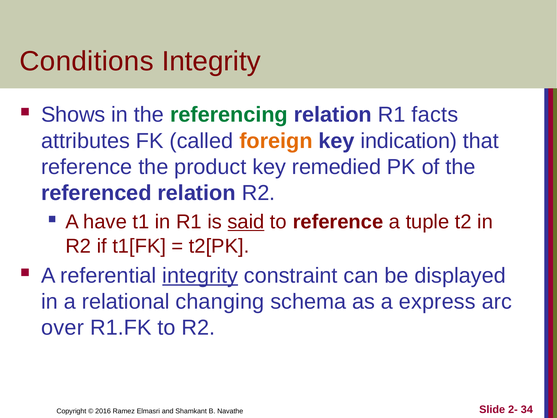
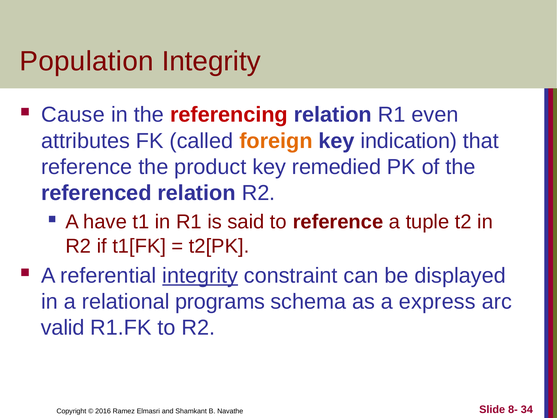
Conditions: Conditions -> Population (87, 61)
Shows: Shows -> Cause (73, 115)
referencing colour: green -> red (229, 115)
facts: facts -> even (435, 115)
said underline: present -> none (246, 222)
changing: changing -> programs (220, 301)
over: over -> valid (63, 327)
2-: 2- -> 8- (513, 409)
